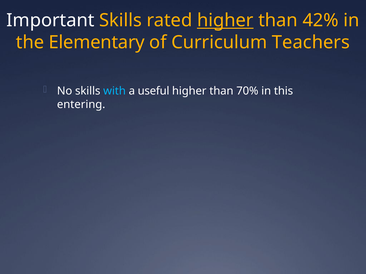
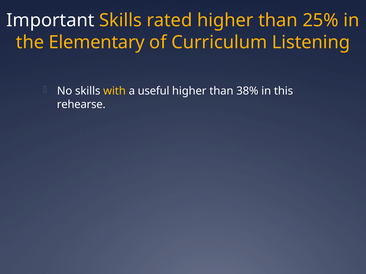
higher underline: present -> none (225, 20)
42%: 42% -> 25% (321, 20)
Teachers: Teachers -> Listening (311, 42)
with colour: light blue -> yellow (115, 91)
70%: 70% -> 38% (247, 91)
entering: entering -> rehearse (81, 105)
